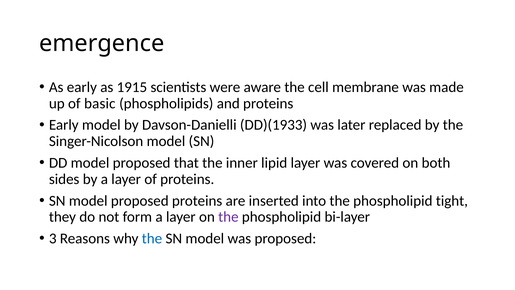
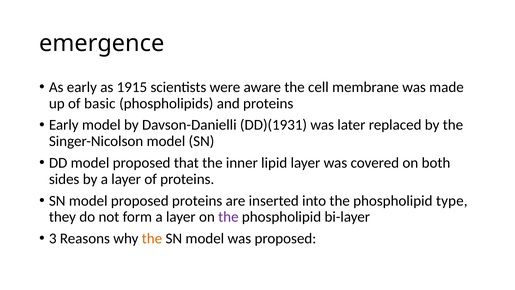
DD)(1933: DD)(1933 -> DD)(1931 (274, 125)
tight: tight -> type (452, 201)
the colour: blue -> orange (152, 238)
